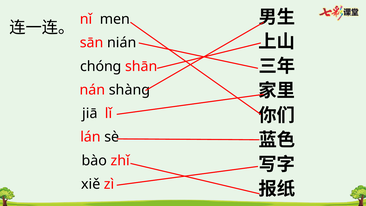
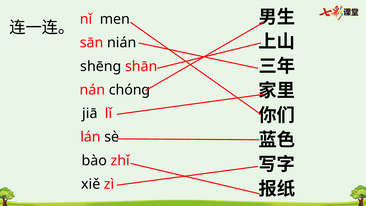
chóng: chóng -> shēng (101, 66)
shàng: shàng -> chóng (130, 90)
